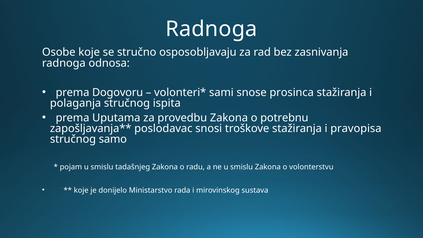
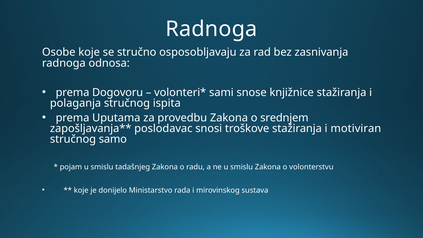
prosinca: prosinca -> knjižnice (292, 92)
potrebnu: potrebnu -> srednjem (284, 118)
pravopisa: pravopisa -> motiviran (356, 128)
